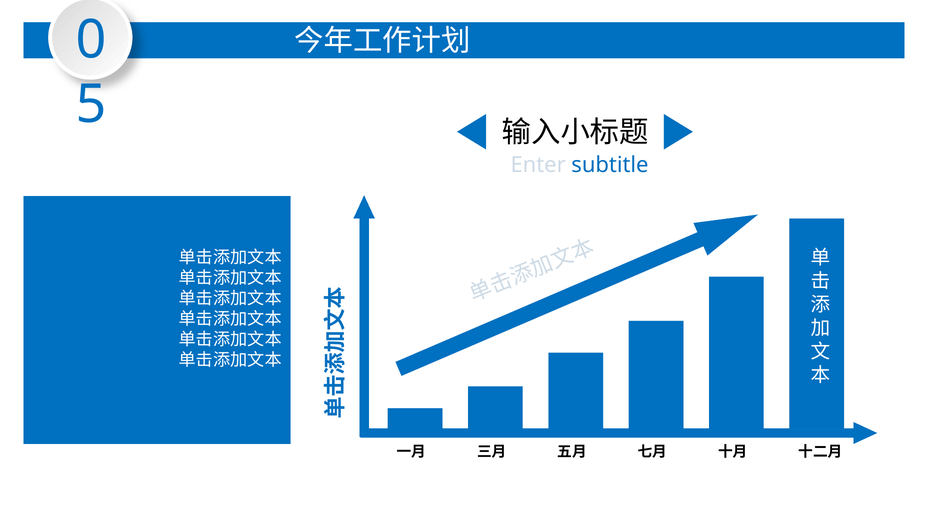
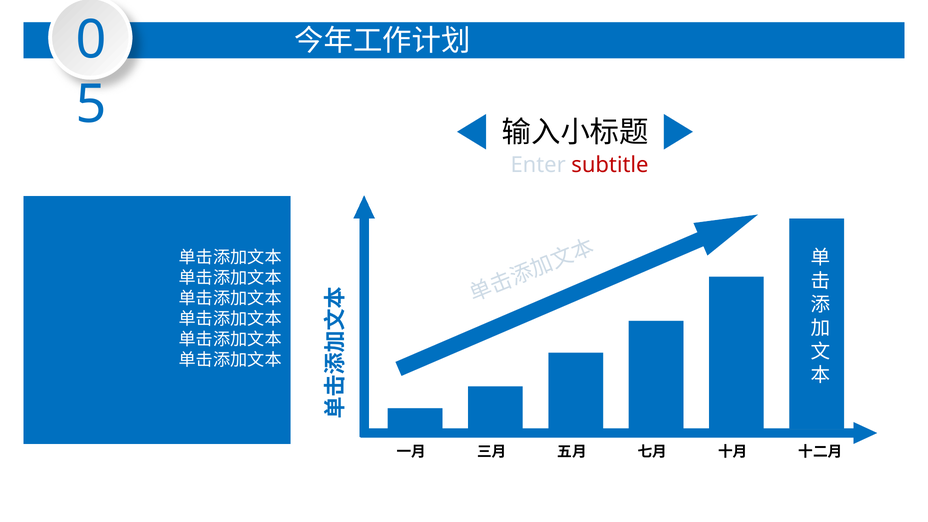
subtitle colour: blue -> red (610, 165)
